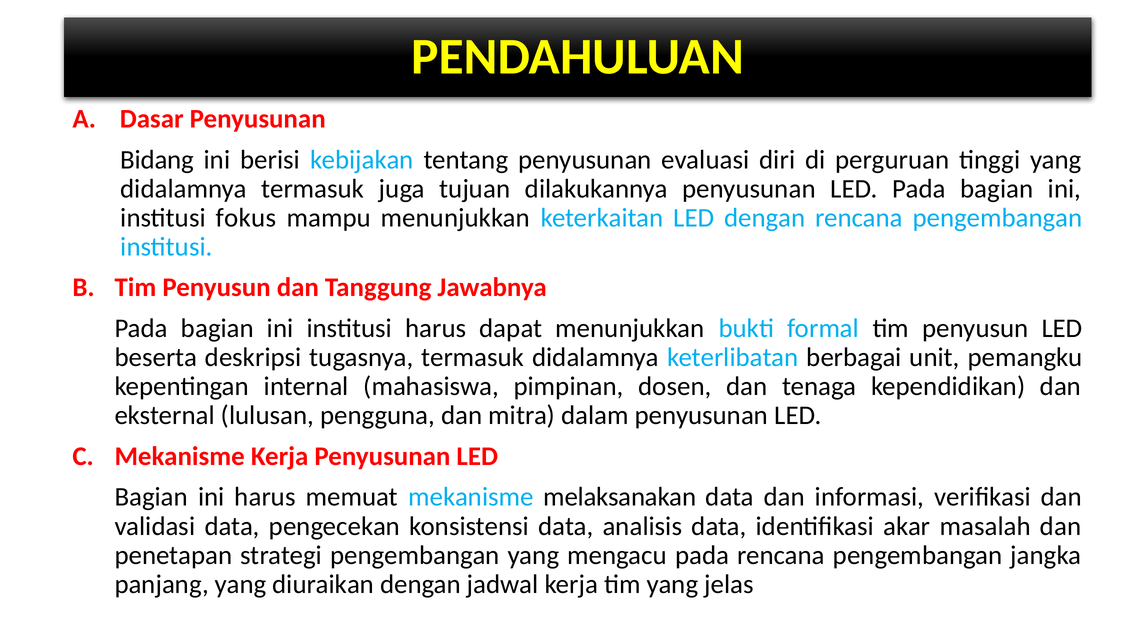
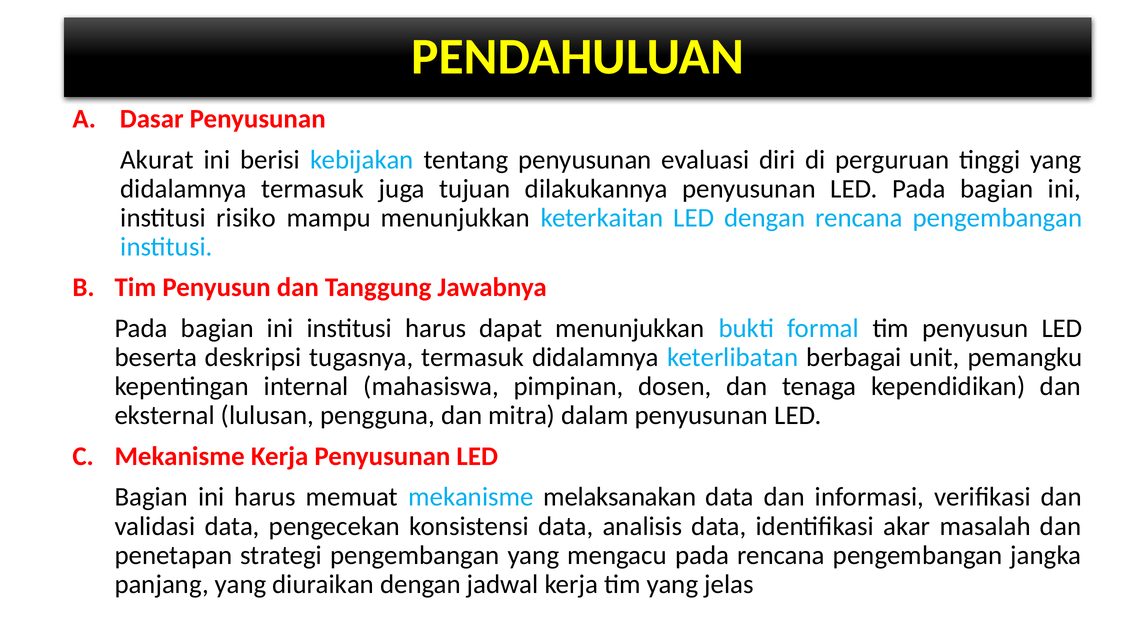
Bidang: Bidang -> Akurat (157, 160)
fokus: fokus -> risiko (246, 218)
